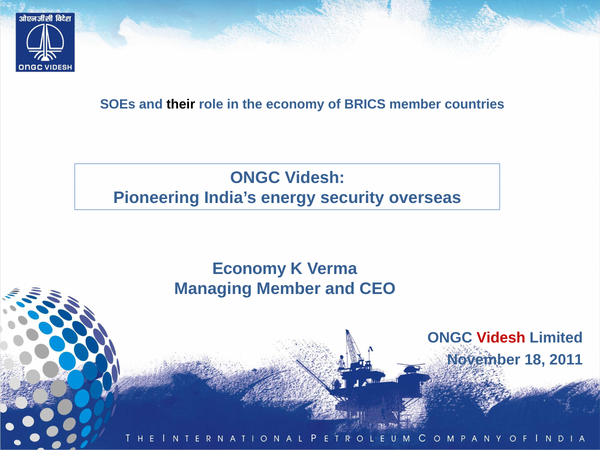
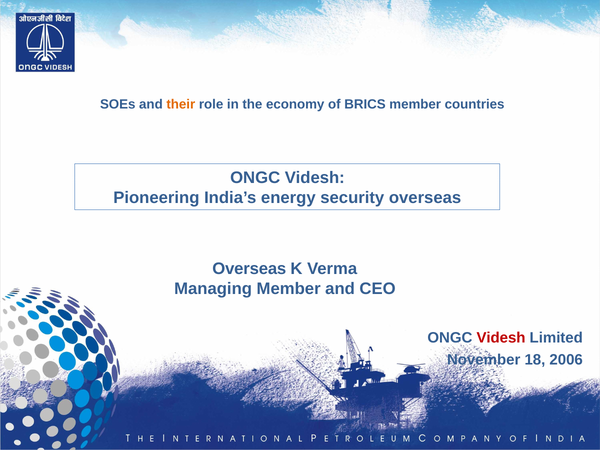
their colour: black -> orange (181, 104)
Economy: Economy -> Overseas (249, 269)
2011: 2011 -> 2006 (566, 360)
